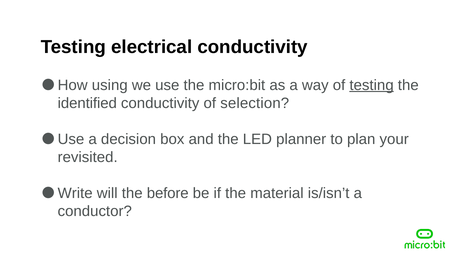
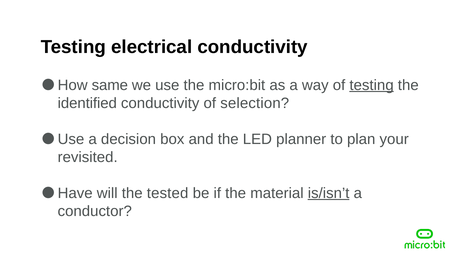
using: using -> same (110, 85)
Write: Write -> Have (75, 193)
before: before -> tested (168, 193)
is/isn’t underline: none -> present (329, 193)
